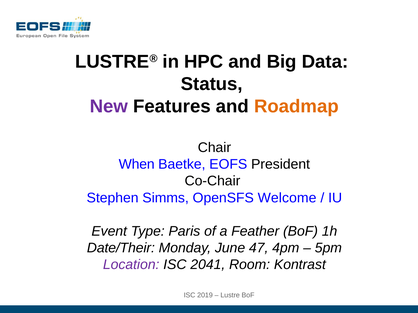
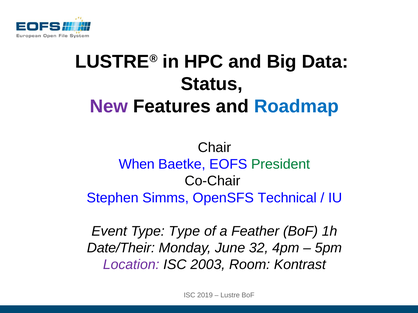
Roadmap colour: orange -> blue (296, 106)
President colour: black -> green (281, 165)
Welcome: Welcome -> Technical (287, 198)
Type Paris: Paris -> Type (184, 232)
47: 47 -> 32 (259, 248)
2041: 2041 -> 2003 (208, 265)
